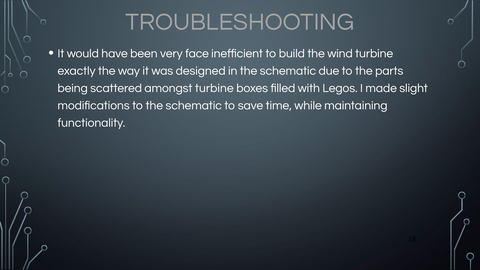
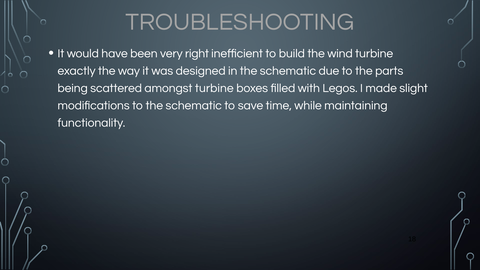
face: face -> right (197, 54)
